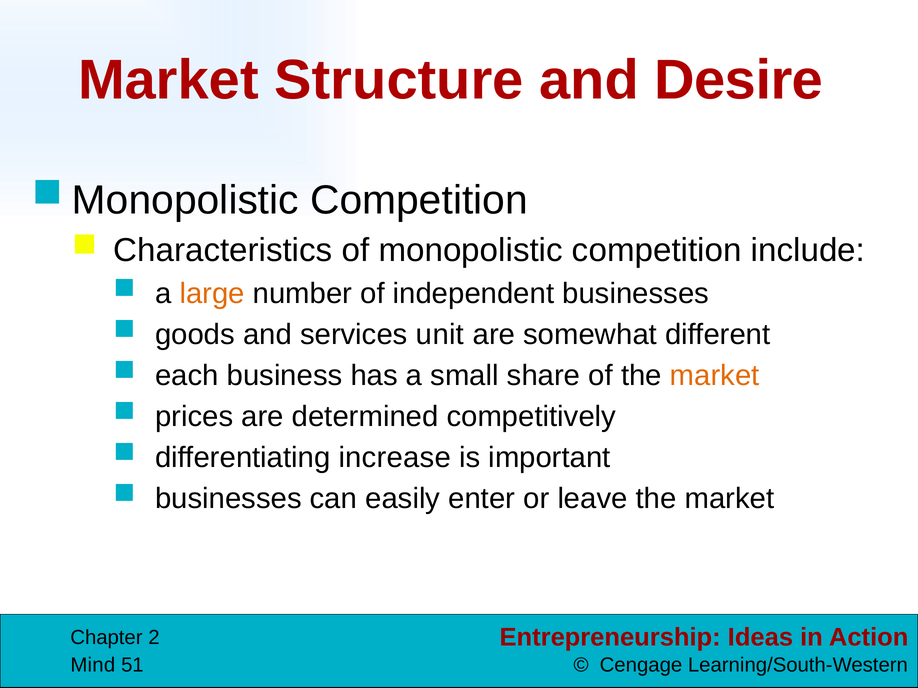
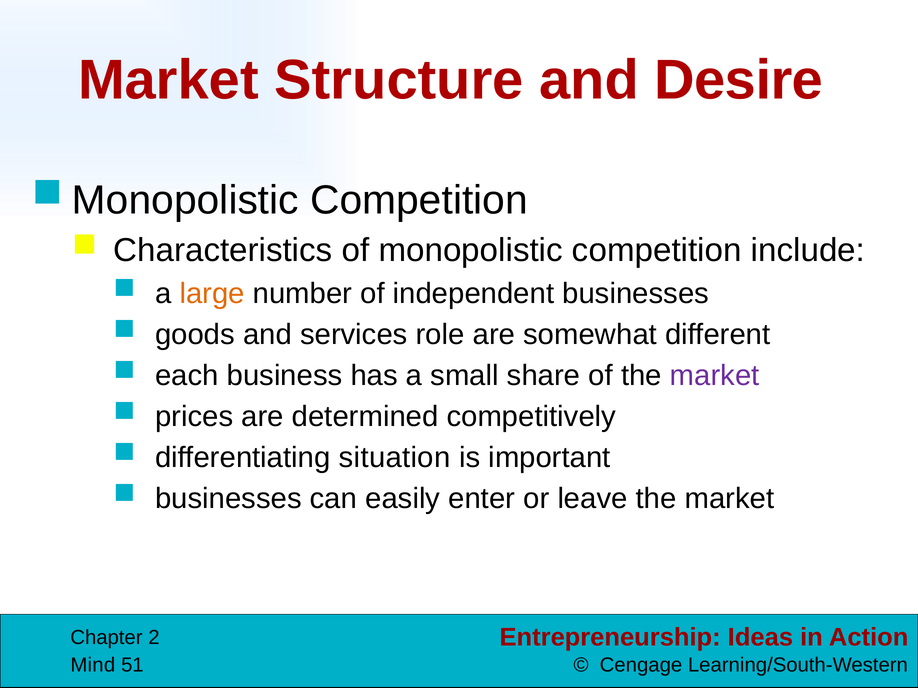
unit: unit -> role (440, 335)
market colour: orange -> purple (715, 376)
increase: increase -> situation (395, 458)
